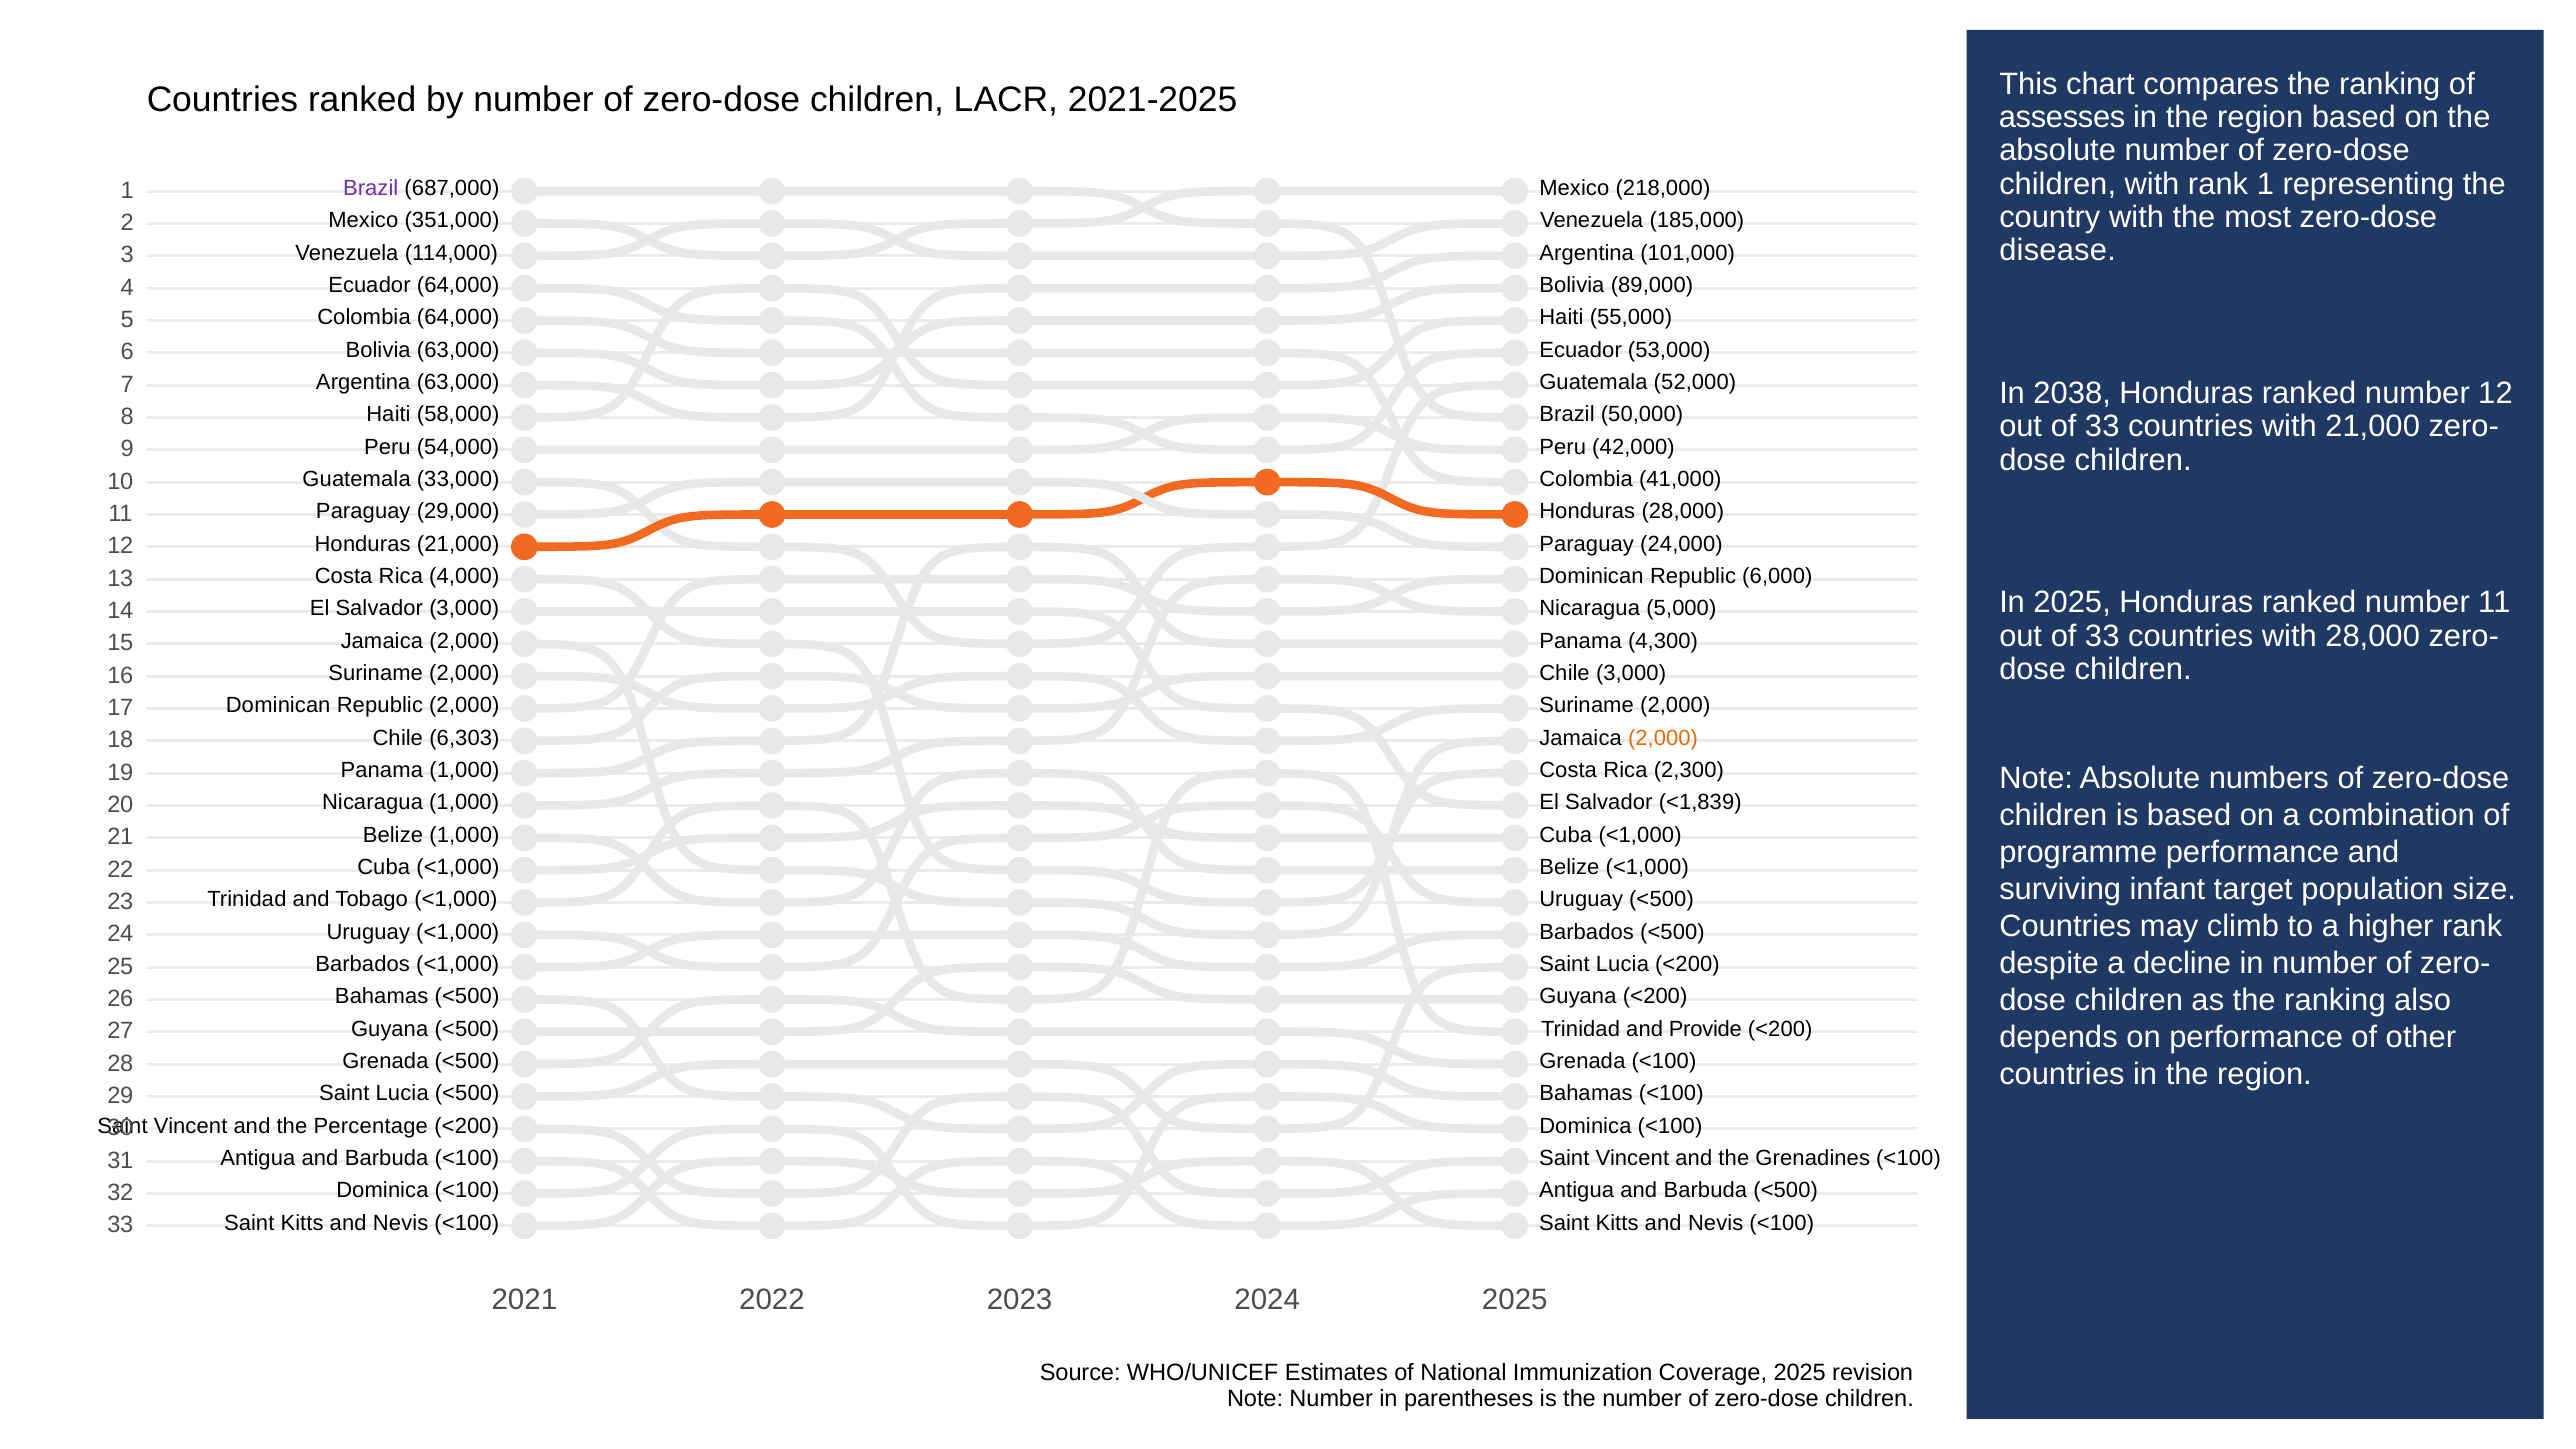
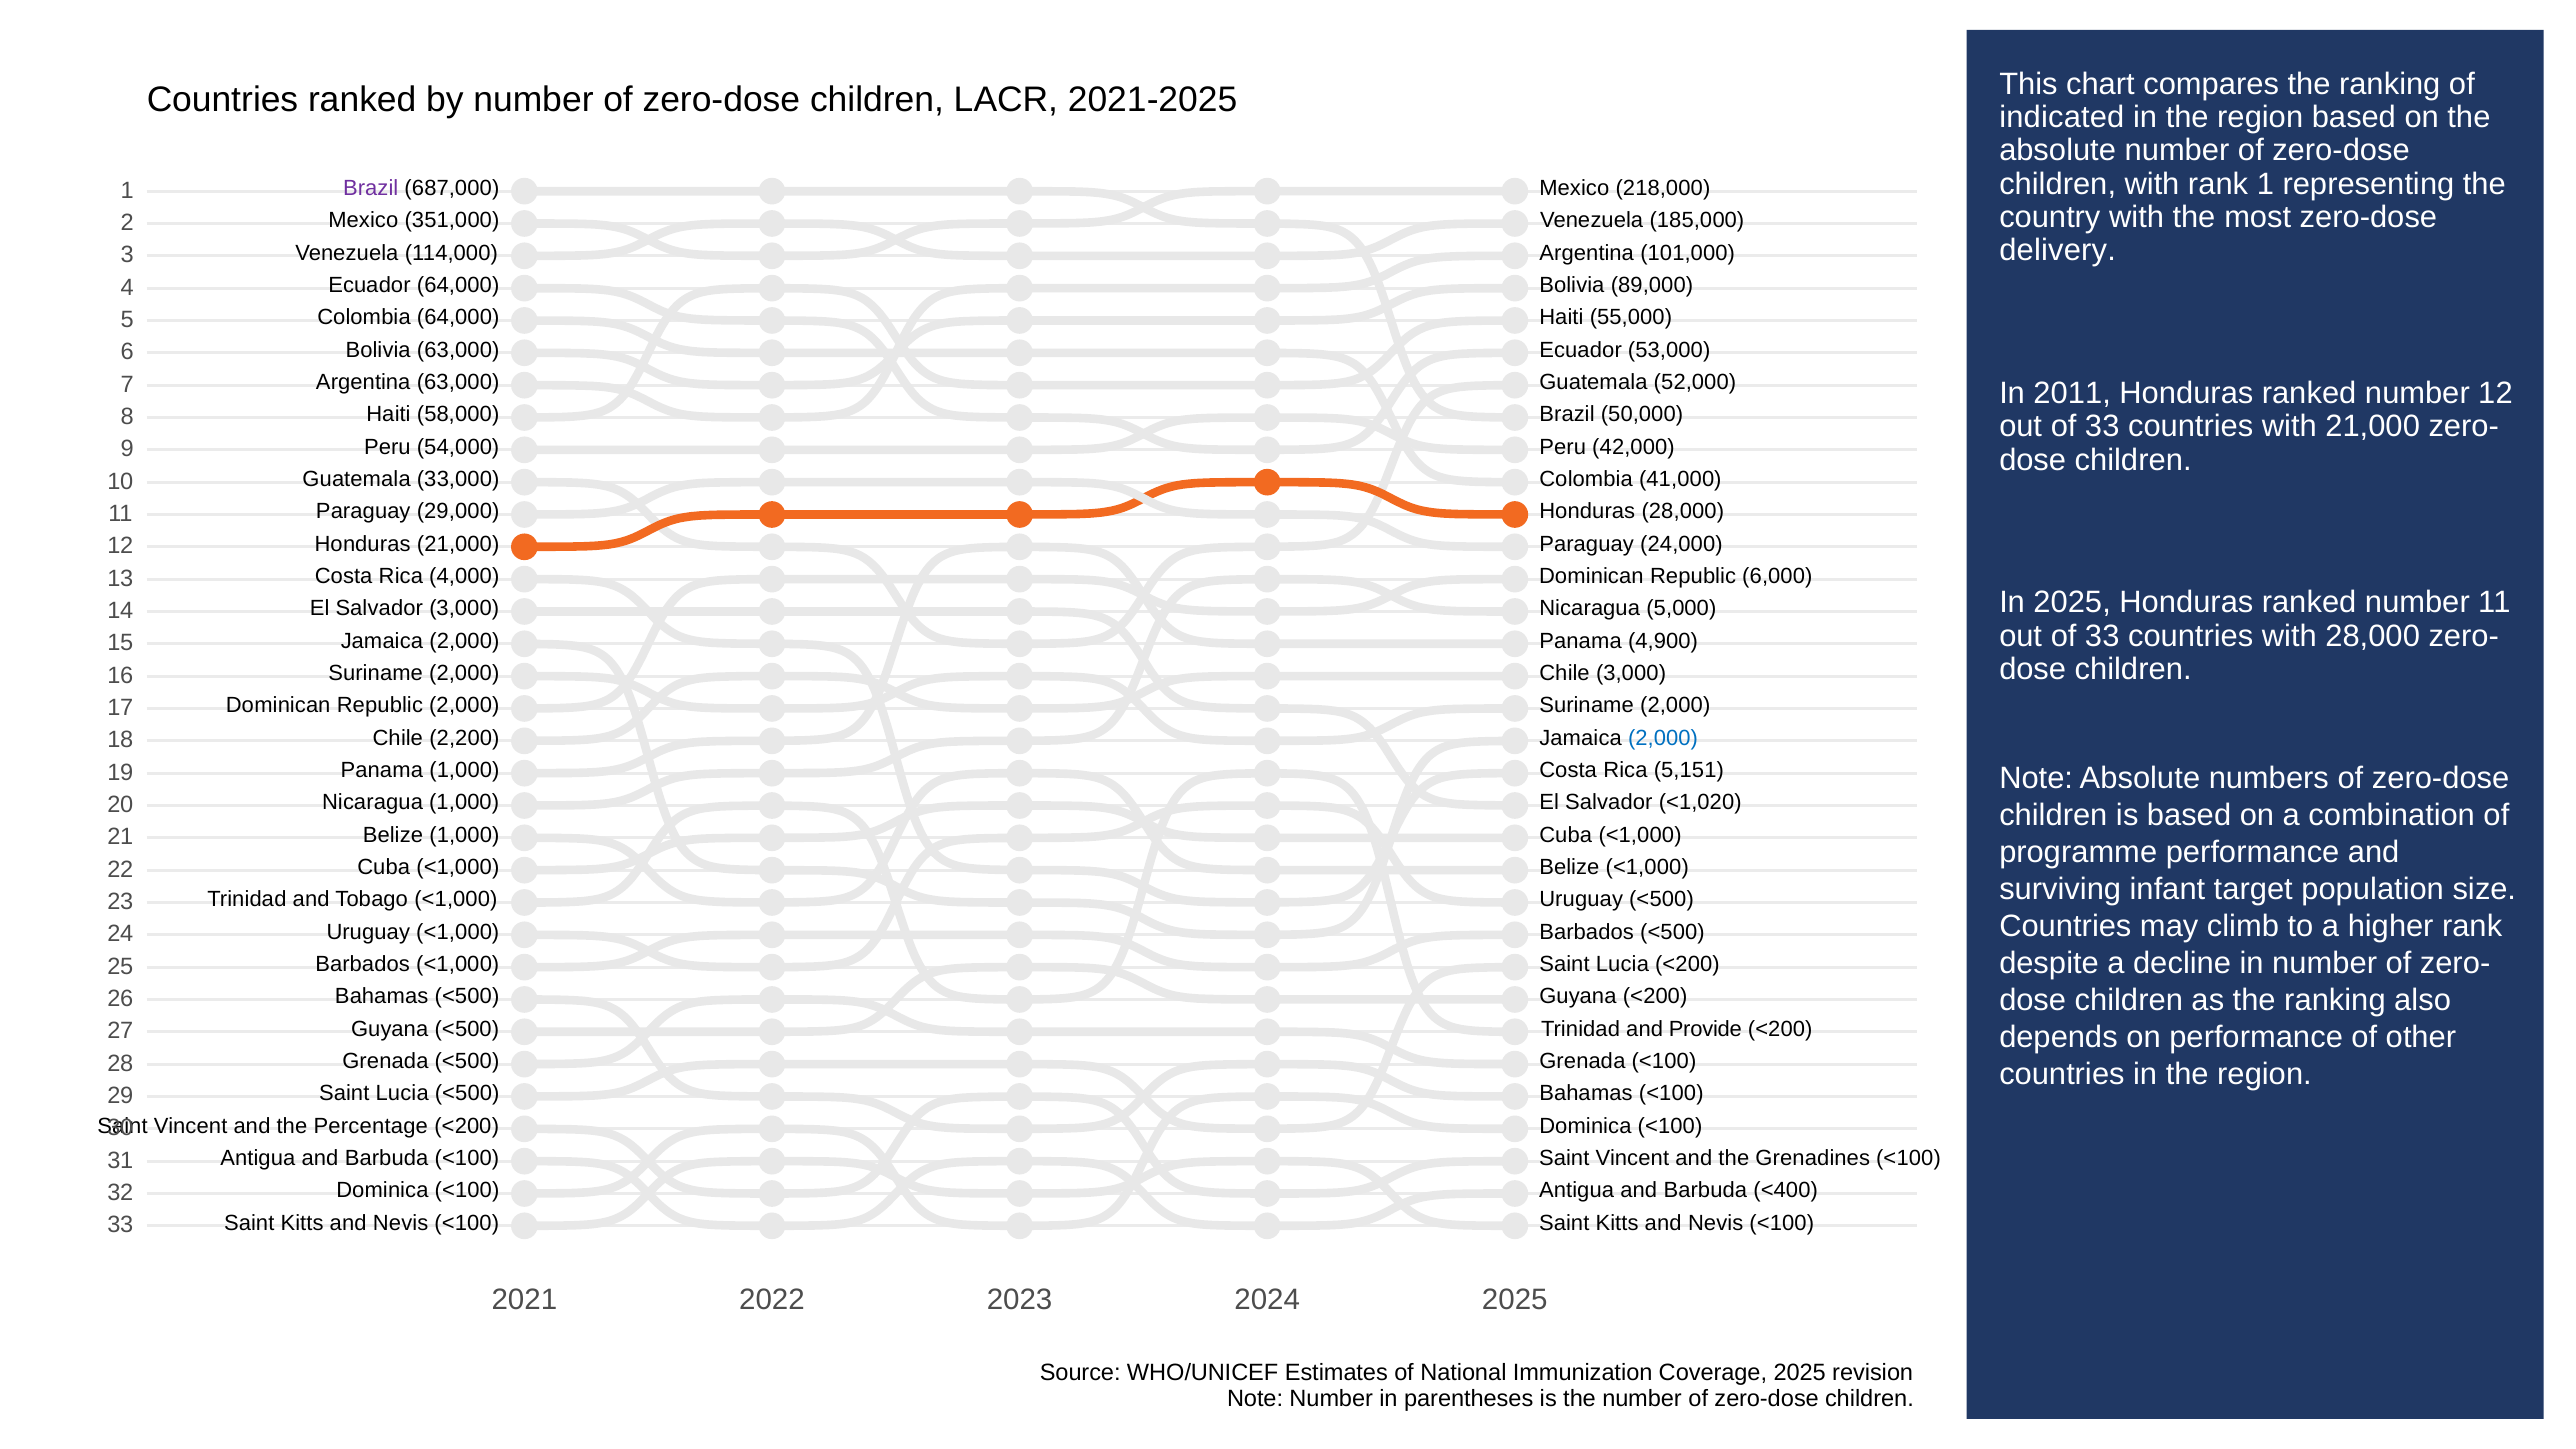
assesses: assesses -> indicated (2062, 117)
disease: disease -> delivery (2058, 251)
2038: 2038 -> 2011 (2072, 393)
4,300: 4,300 -> 4,900 (1663, 641)
6,303: 6,303 -> 2,200 (464, 738)
2,000 colour: orange -> blue (1663, 738)
2,300: 2,300 -> 5,151 (1689, 770)
<1,839: <1,839 -> <1,020 (1700, 803)
Barbuda <500: <500 -> <400 (1786, 1190)
